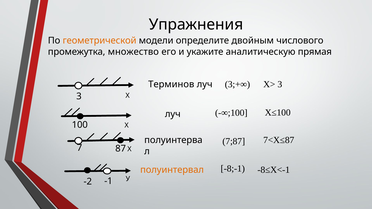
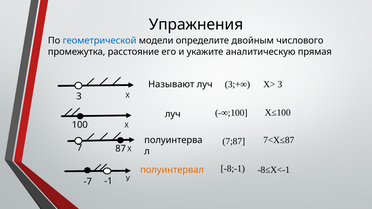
геометрической colour: orange -> blue (100, 41)
множество: множество -> расстояние (133, 52)
Терминов: Терминов -> Называют (171, 84)
-2: -2 -> -7 (88, 182)
